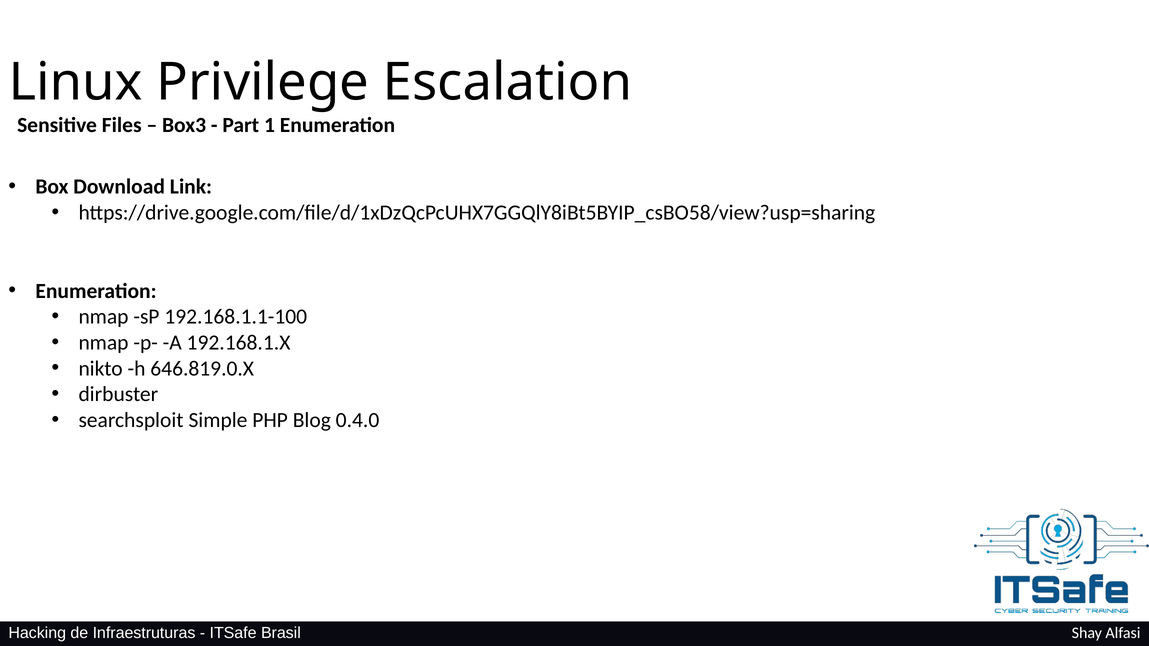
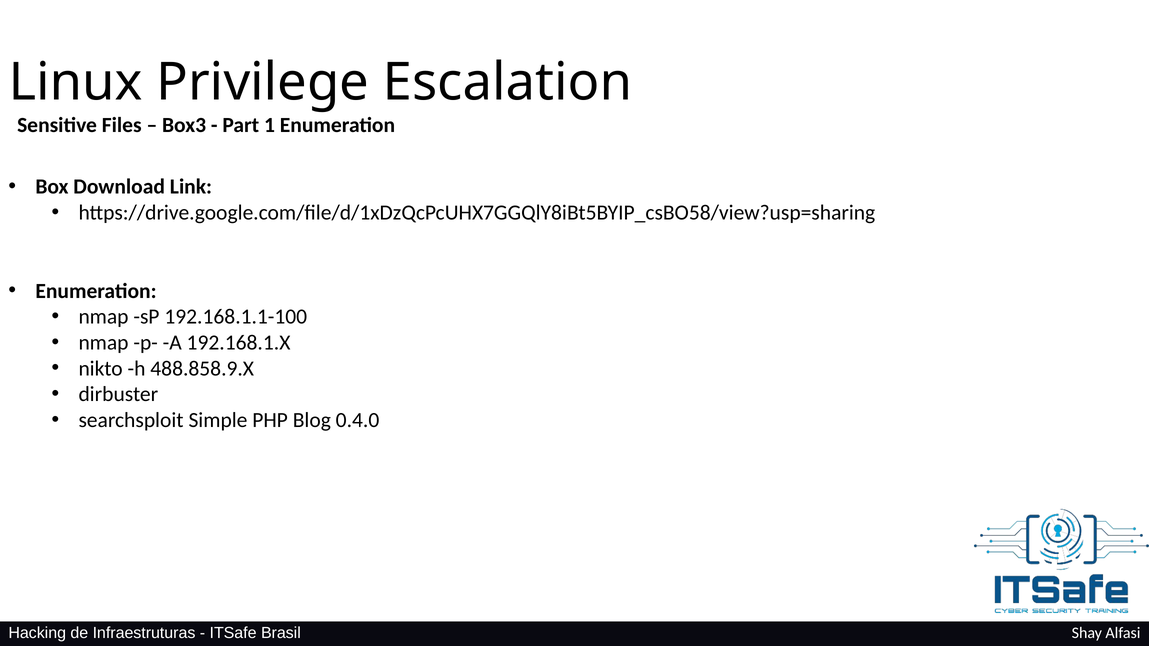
646.819.0.X: 646.819.0.X -> 488.858.9.X (202, 369)
